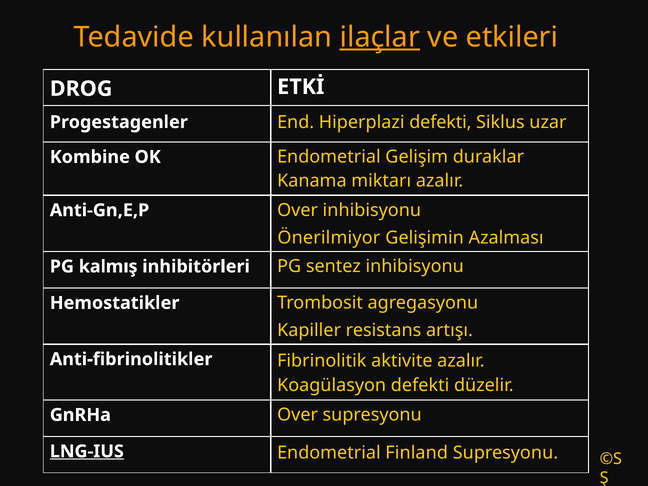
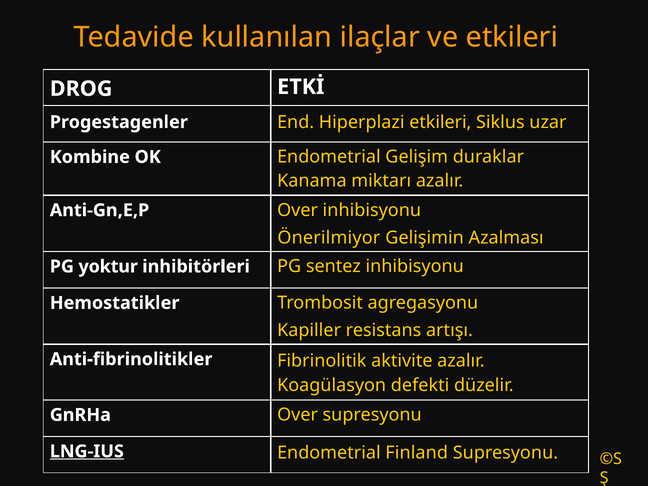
ilaçlar underline: present -> none (380, 37)
Hiperplazi defekti: defekti -> etkileri (440, 122)
kalmış: kalmış -> yoktur (108, 267)
